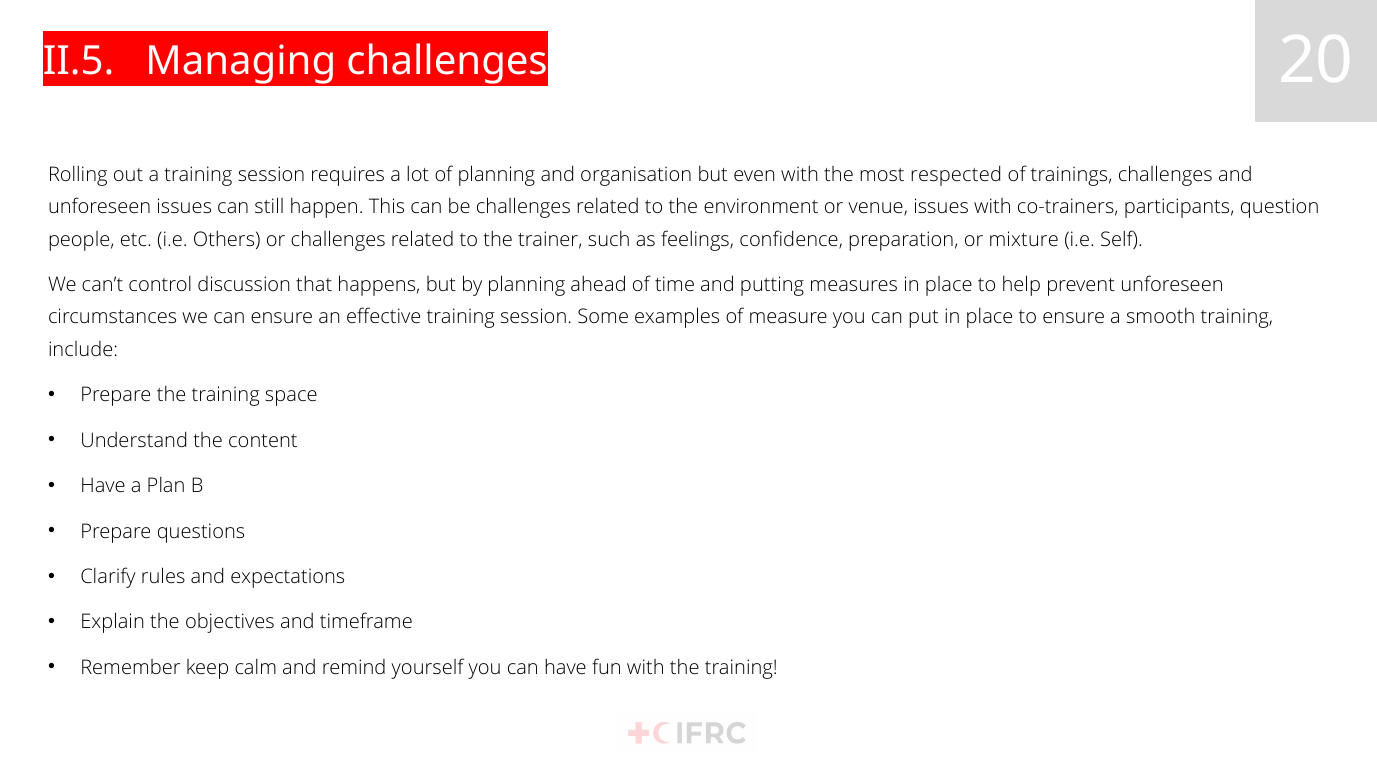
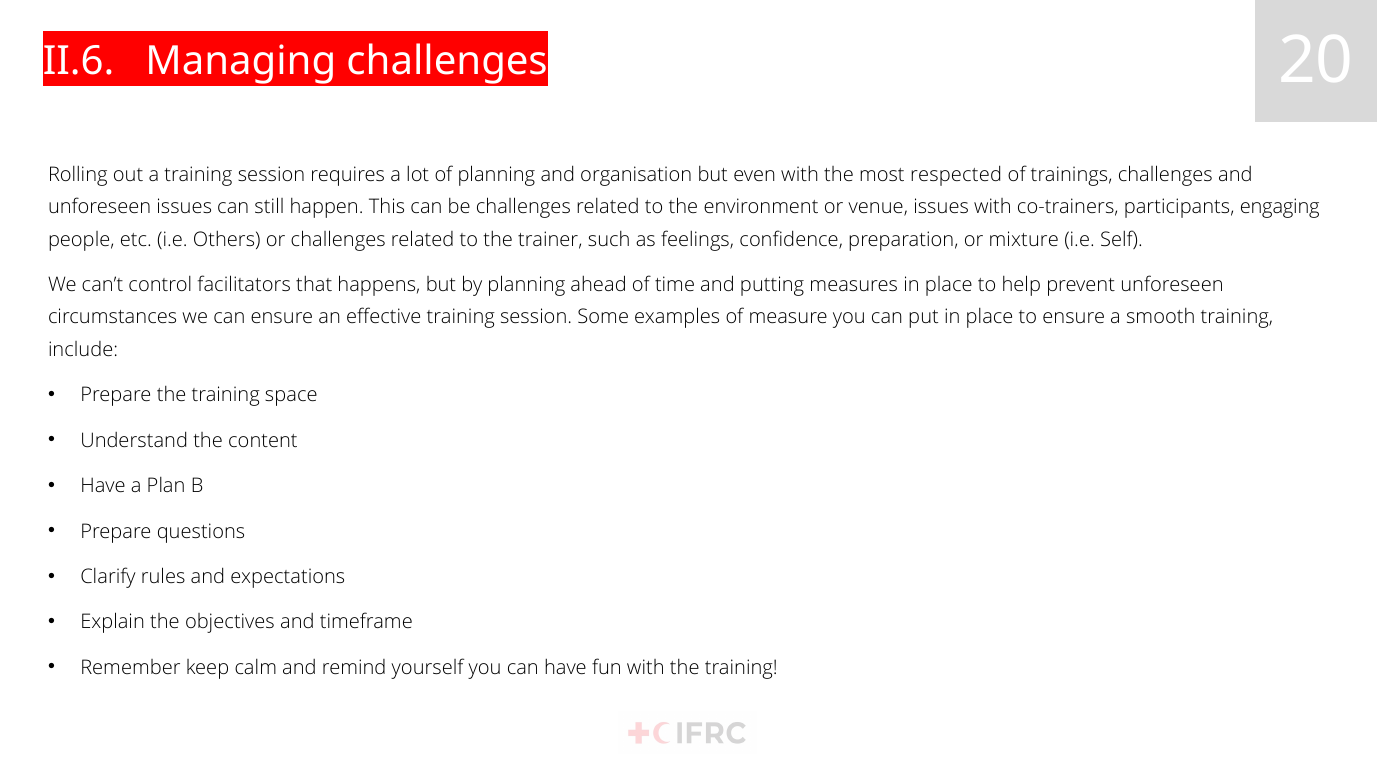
II.5: II.5 -> II.6 (79, 61)
question: question -> engaging (1280, 207)
discussion: discussion -> facilitators (244, 285)
